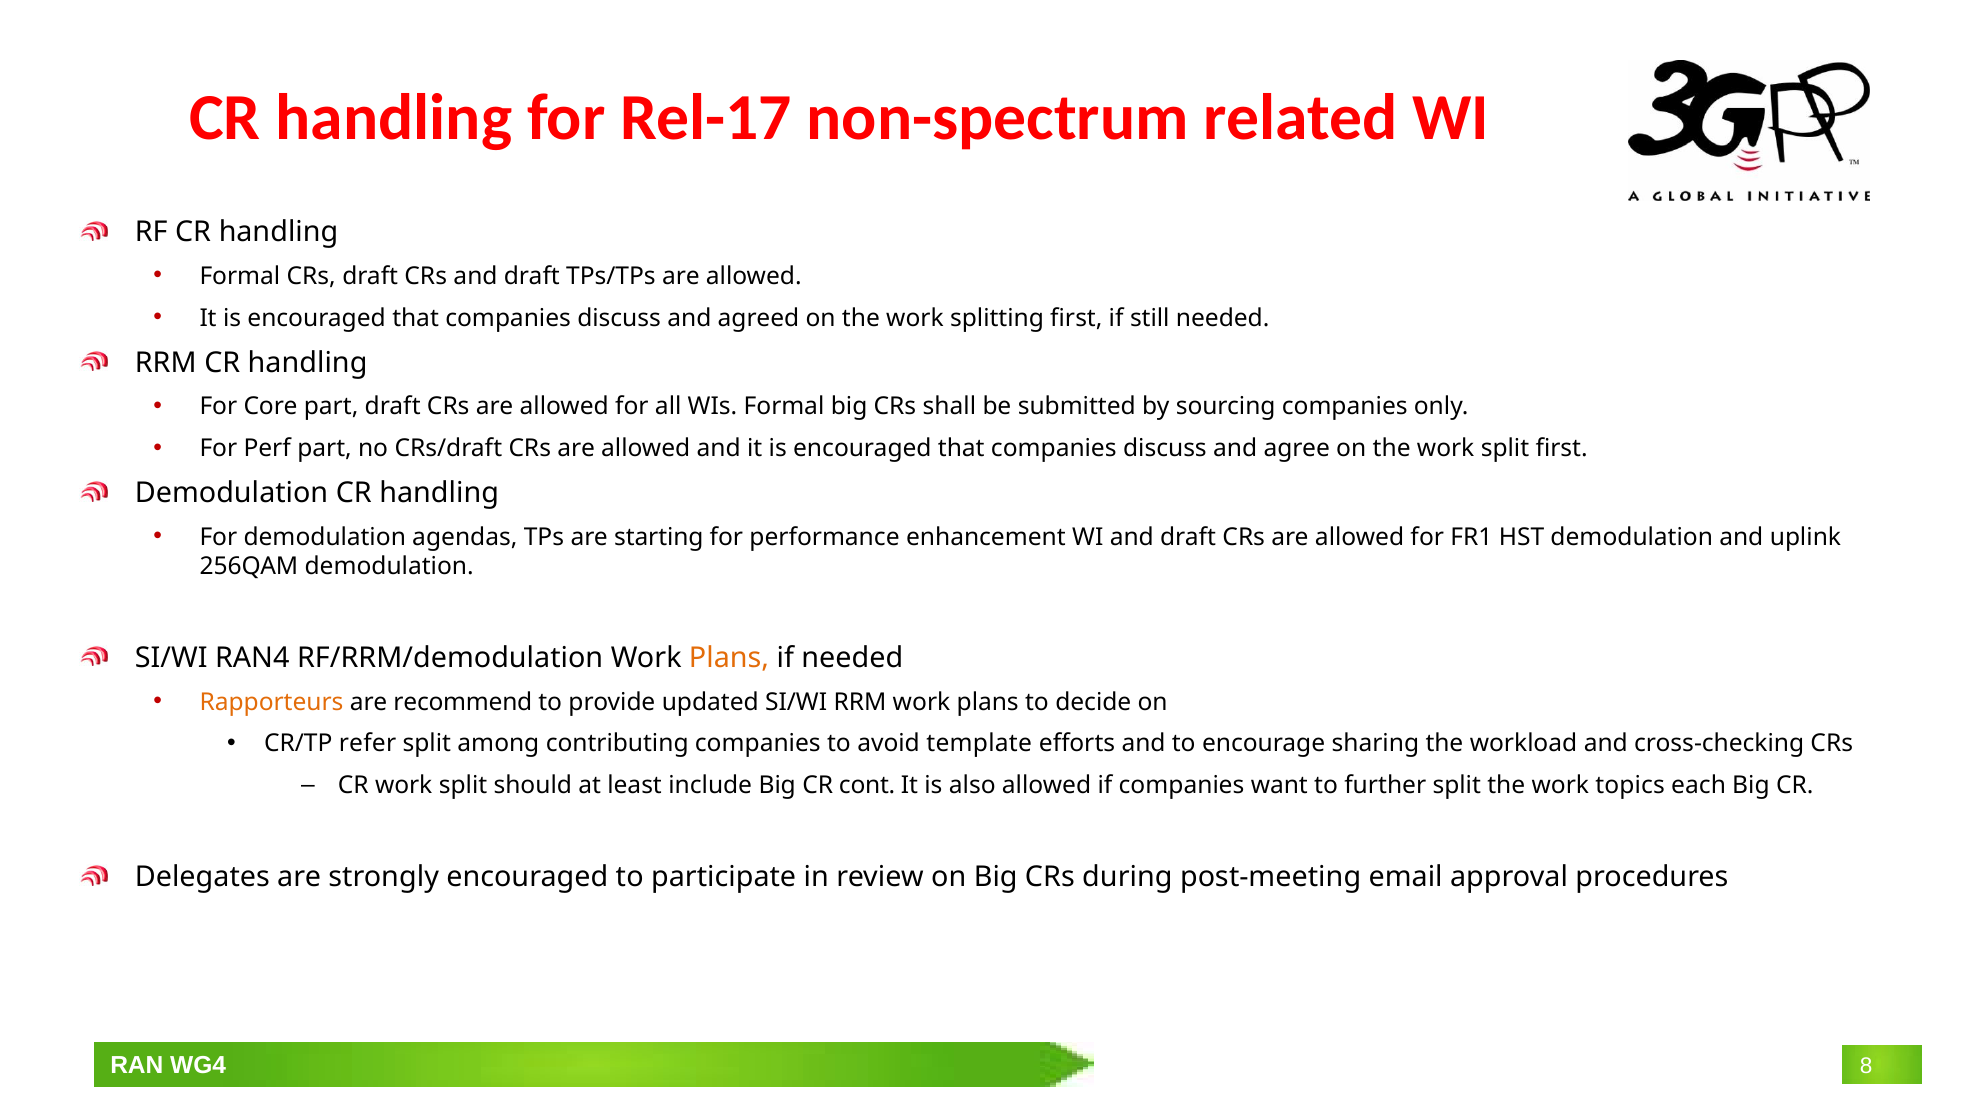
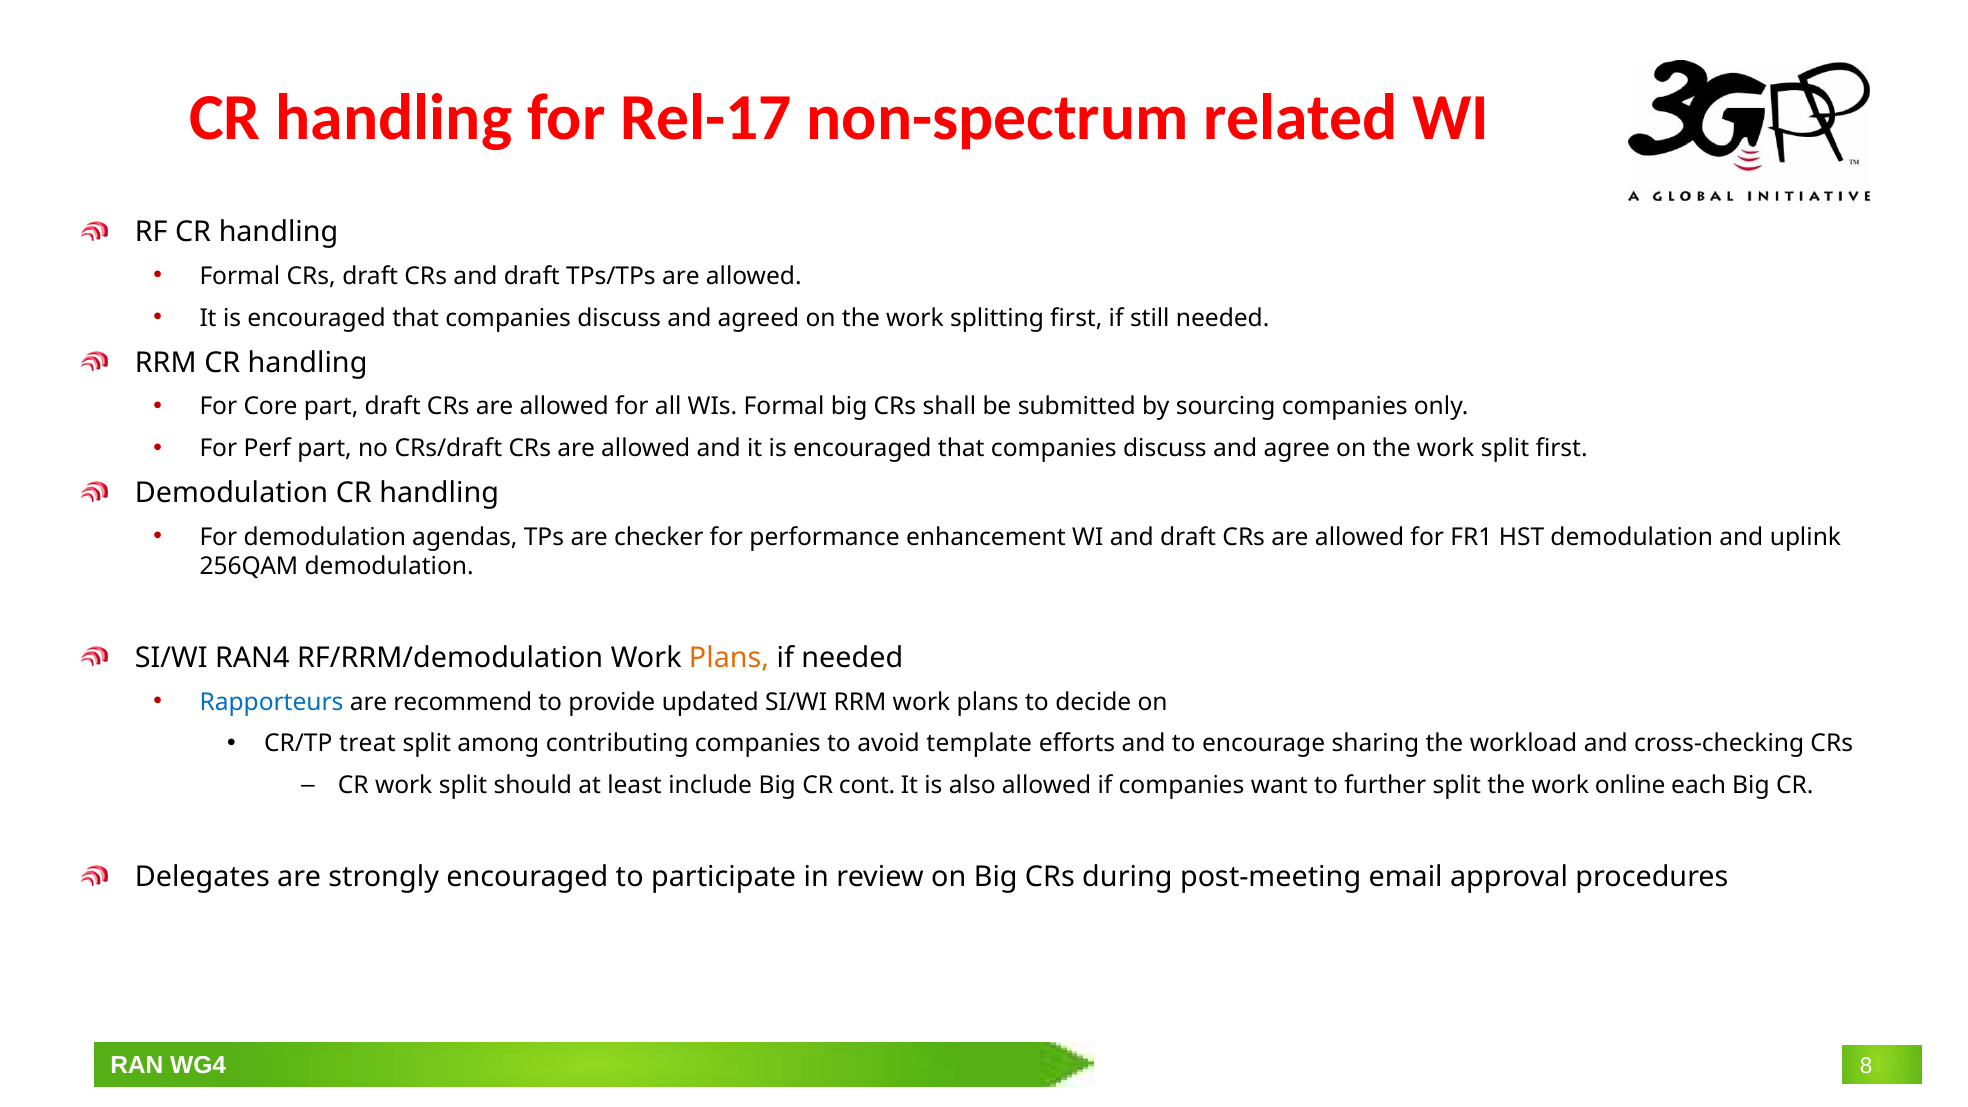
starting: starting -> checker (659, 537)
Rapporteurs colour: orange -> blue (272, 702)
refer: refer -> treat (367, 744)
topics: topics -> online (1630, 786)
